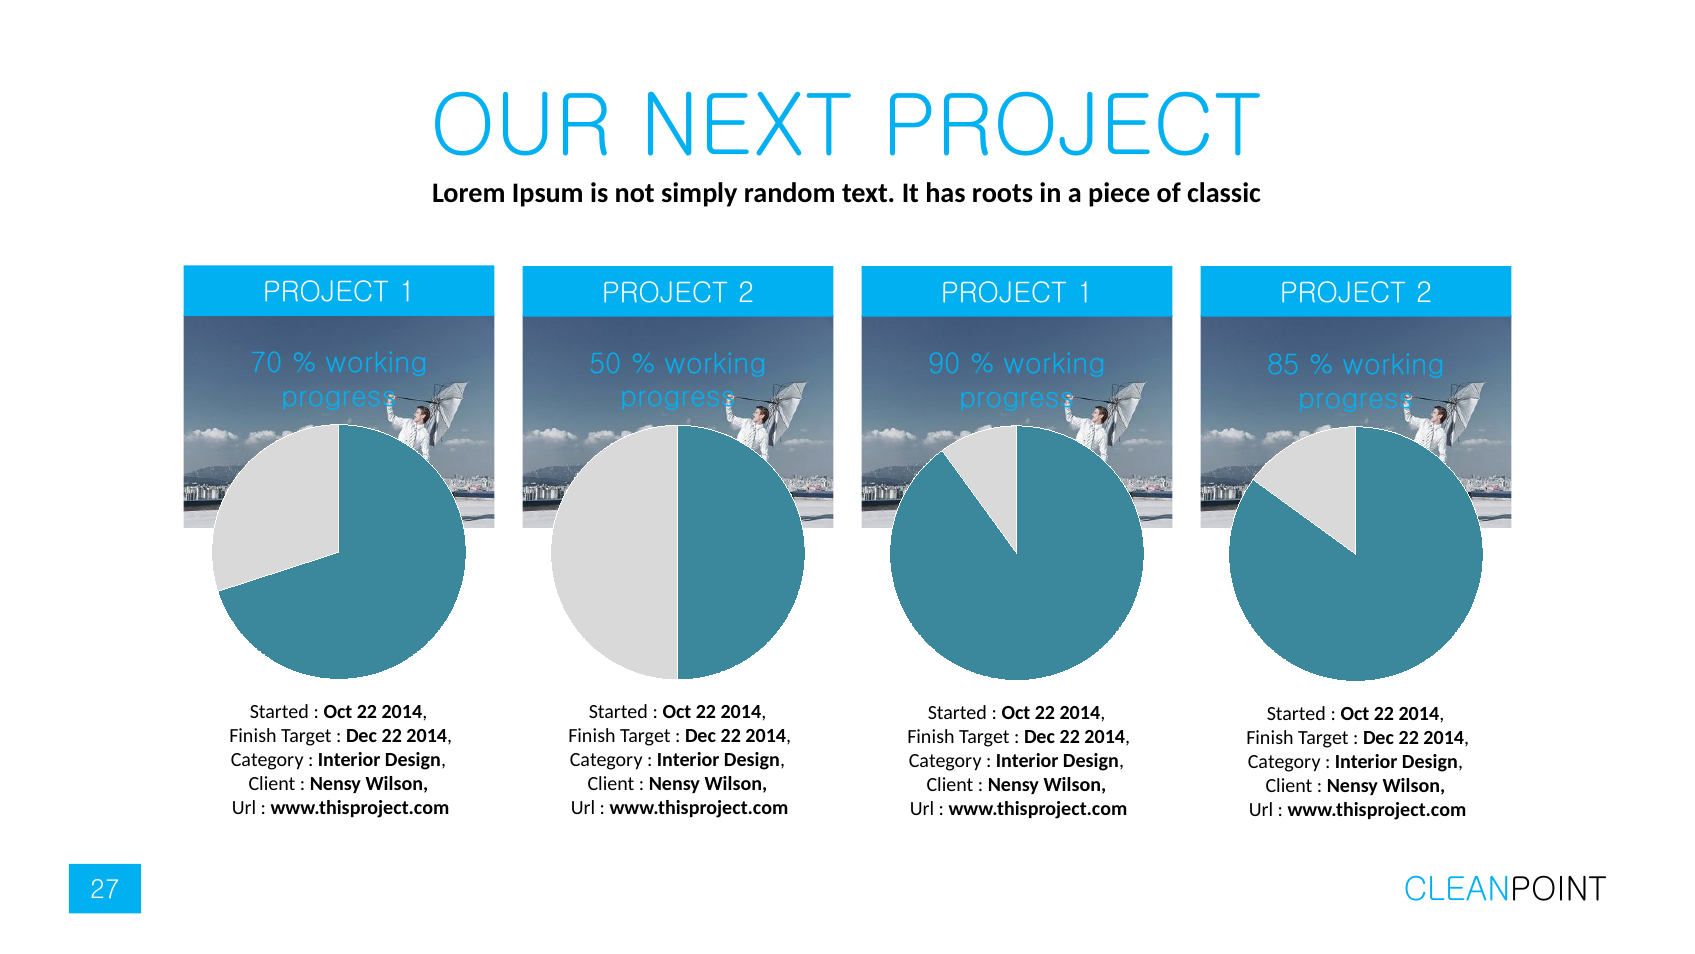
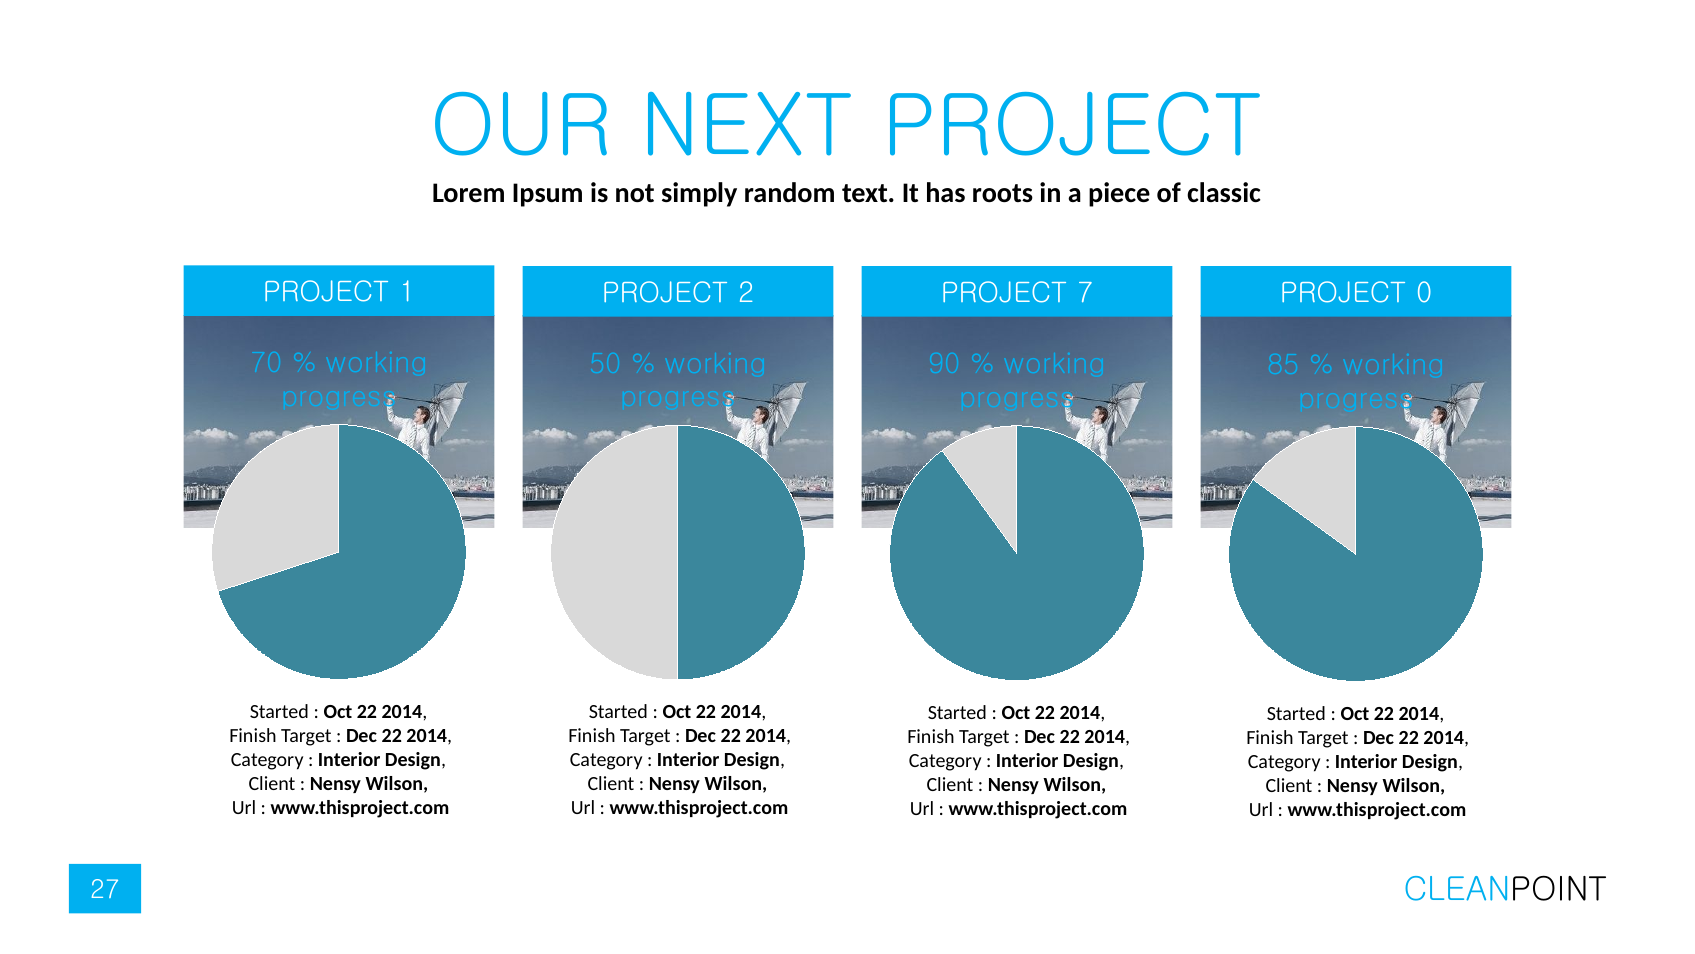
1: 1 -> 7 (1085, 293)
2: 2 -> 0 (1424, 293)
